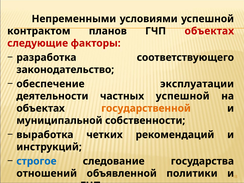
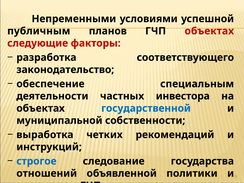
контрактом: контрактом -> публичным (39, 31)
эксплуатации: эксплуатации -> специальным (197, 84)
частных успешной: успешной -> инвестора (183, 96)
государственной colour: orange -> blue (146, 108)
